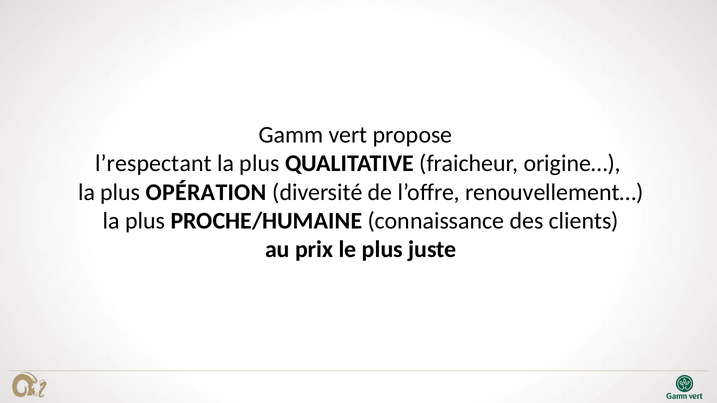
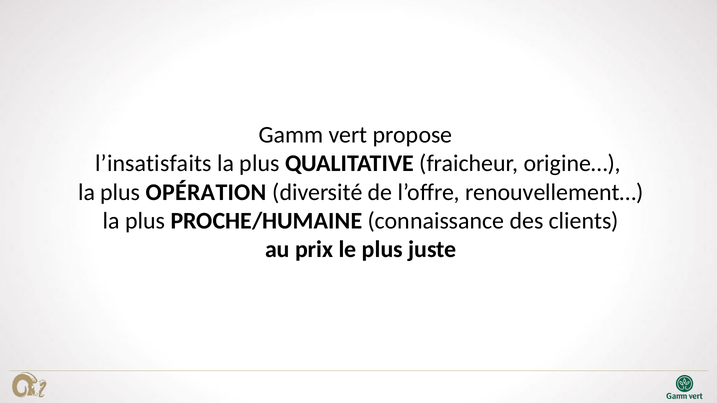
l’respectant: l’respectant -> l’insatisfaits (153, 164)
